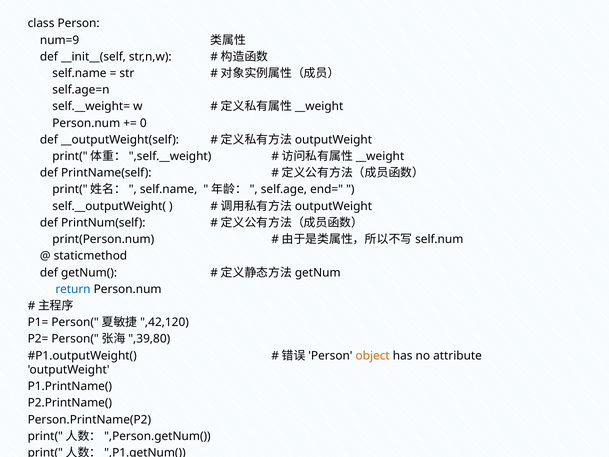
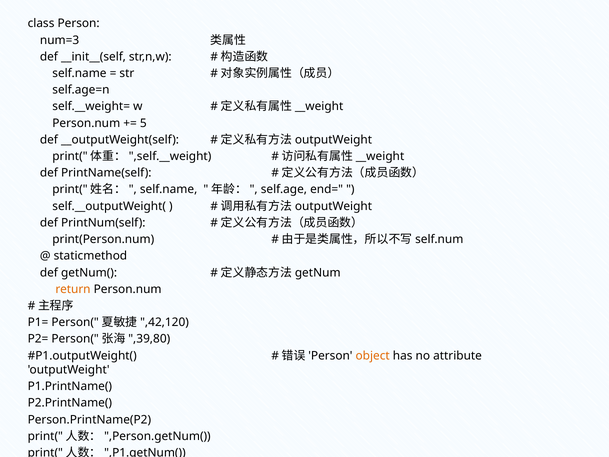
num=9: num=9 -> num=3 (60, 40)
0: 0 -> 5 (143, 123)
return colour: blue -> orange (73, 289)
